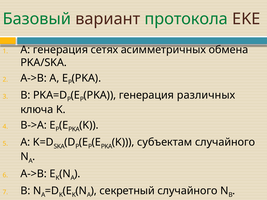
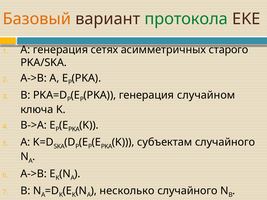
Базовый colour: green -> orange (37, 19)
обмена: обмена -> старого (229, 50)
различных: различных -> случайном (206, 95)
секретный: секретный -> несколько (127, 191)
